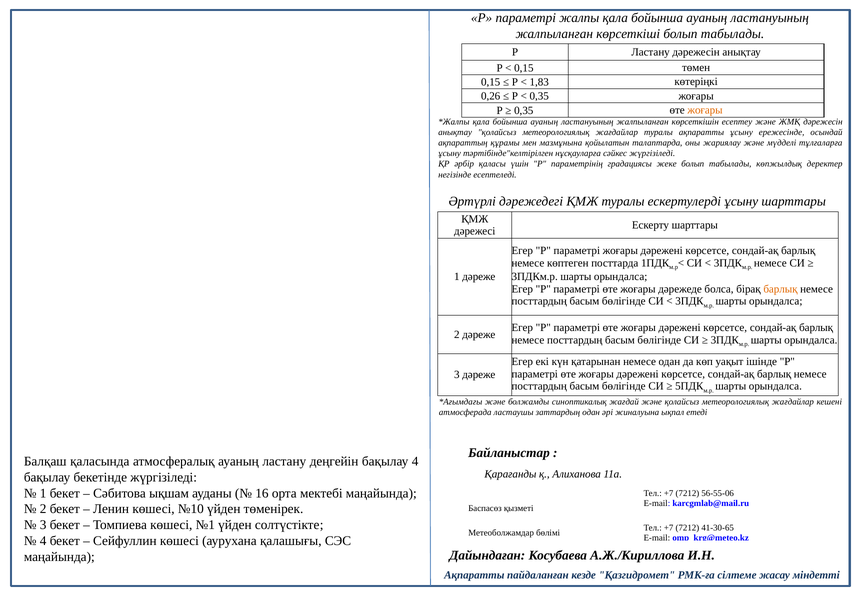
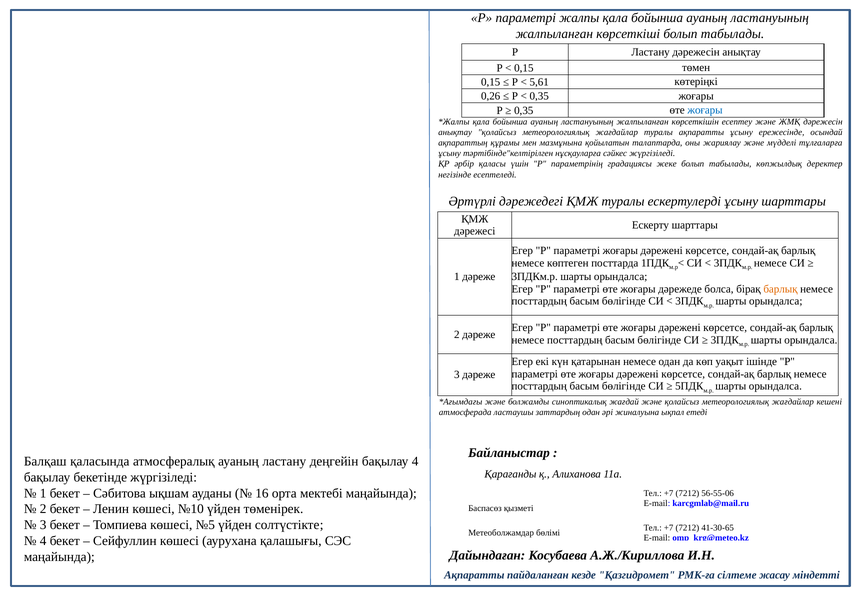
1,83: 1,83 -> 5,61 (539, 82)
жоғары colour: orange -> blue (705, 110)
№1: №1 -> №5 (205, 525)
